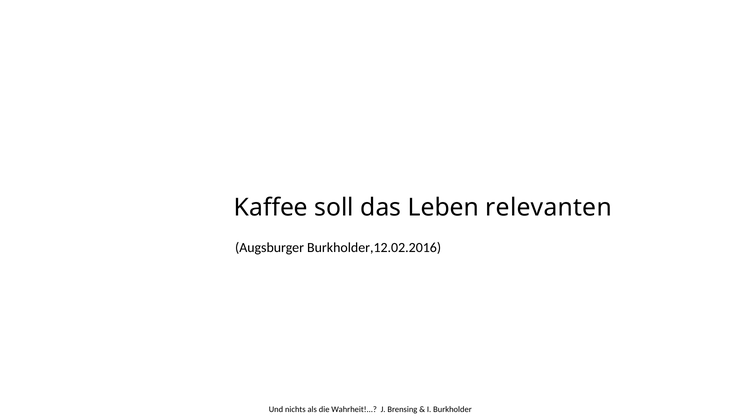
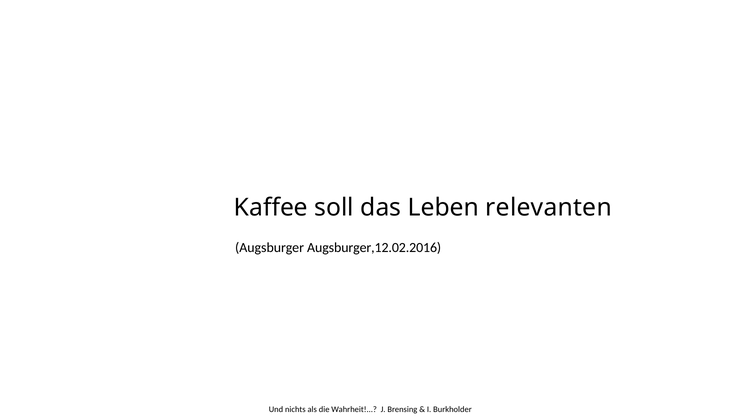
Burkholder,12.02.2016: Burkholder,12.02.2016 -> Augsburger,12.02.2016 (374, 248)
